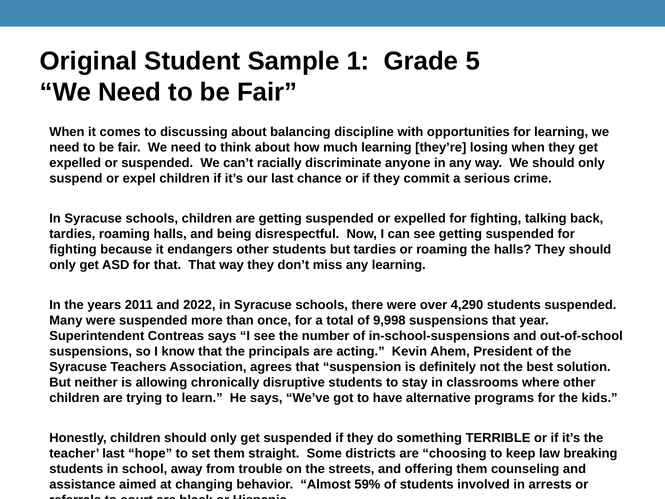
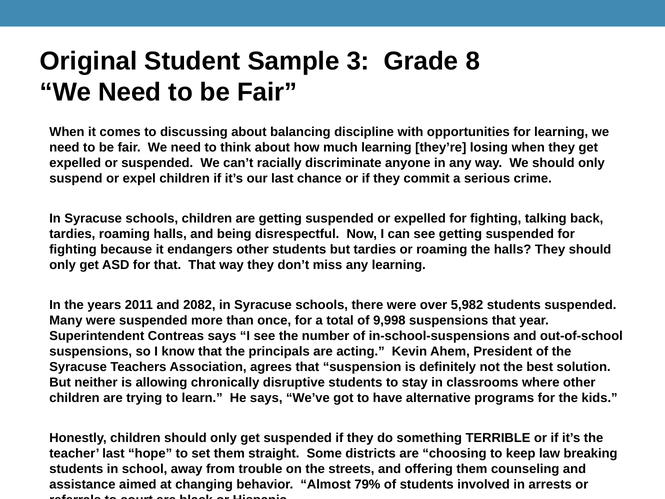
1: 1 -> 3 (358, 61)
5: 5 -> 8 (473, 61)
2022: 2022 -> 2082 (199, 305)
4,290: 4,290 -> 5,982 (467, 305)
59%: 59% -> 79% (367, 484)
